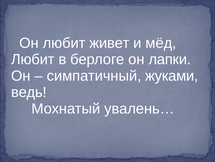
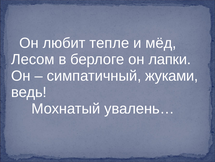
живет: живет -> тепле (109, 43)
Любит: Любит -> Лесом (33, 59)
